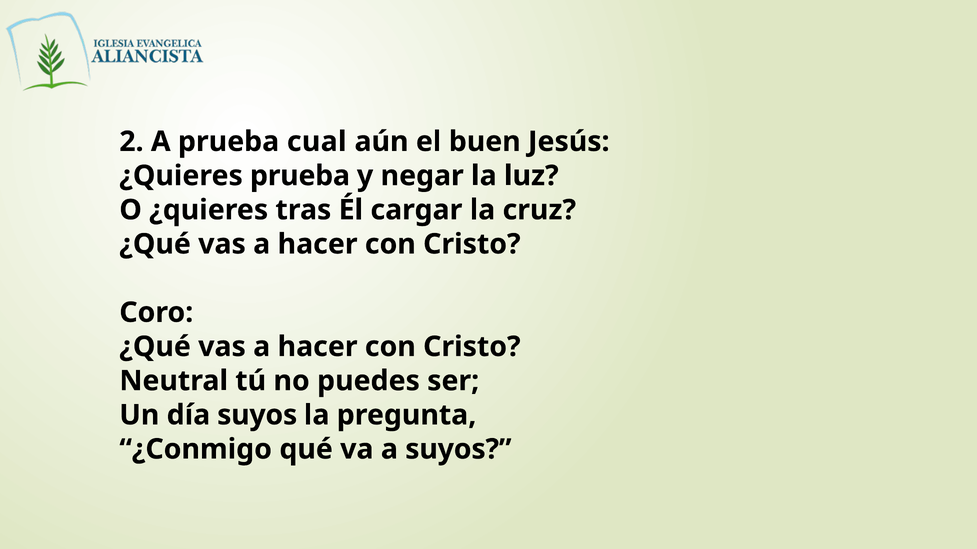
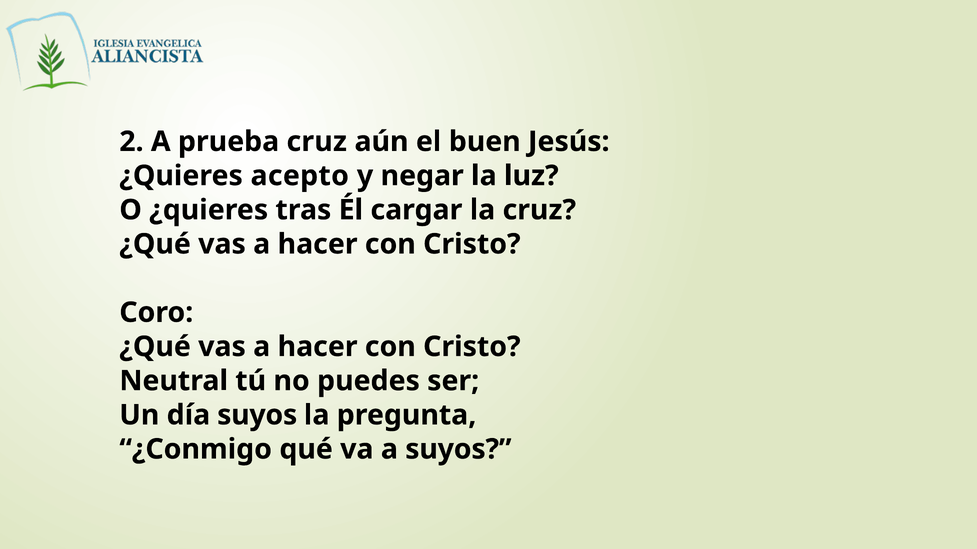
prueba cual: cual -> cruz (317, 142)
¿Quieres prueba: prueba -> acepto (300, 176)
